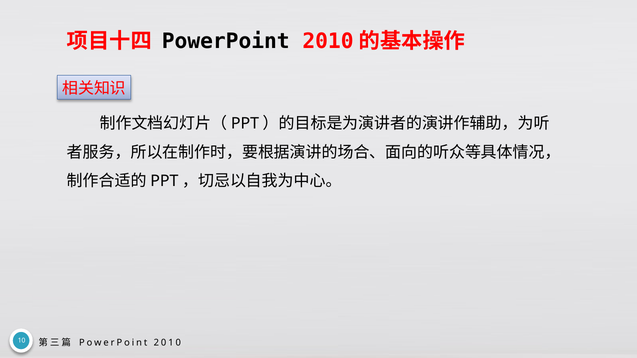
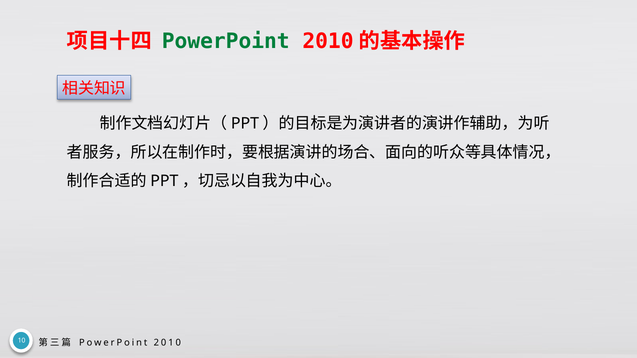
PowerPoint colour: black -> green (226, 41)
